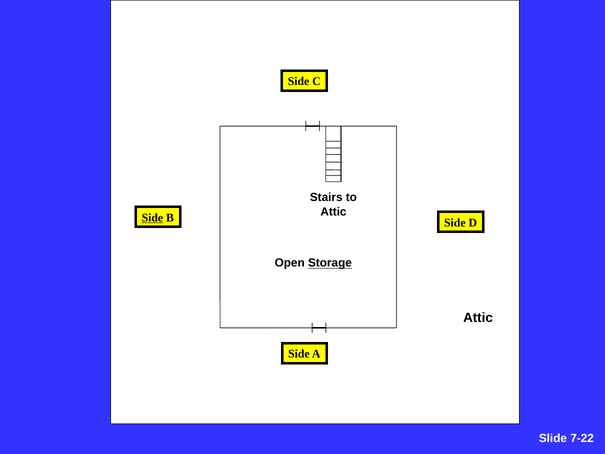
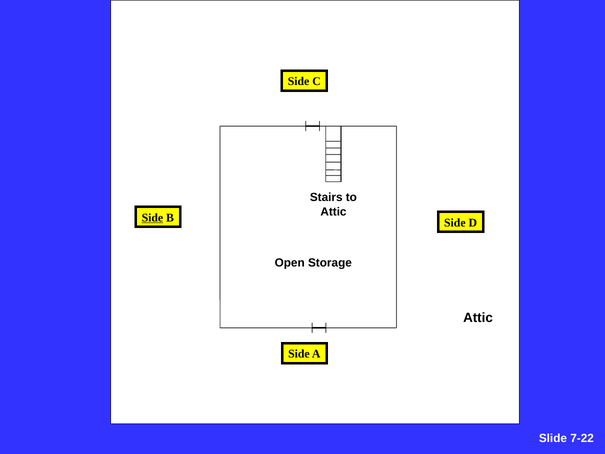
Storage underline: present -> none (330, 263)
